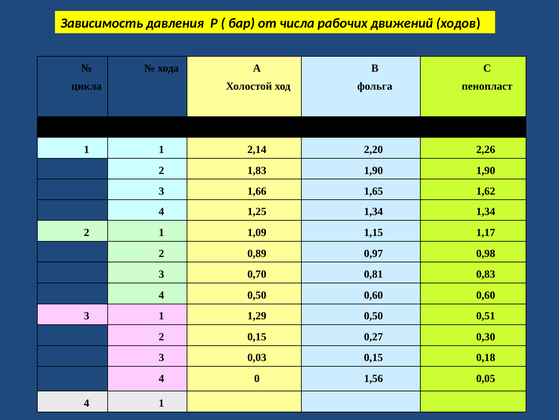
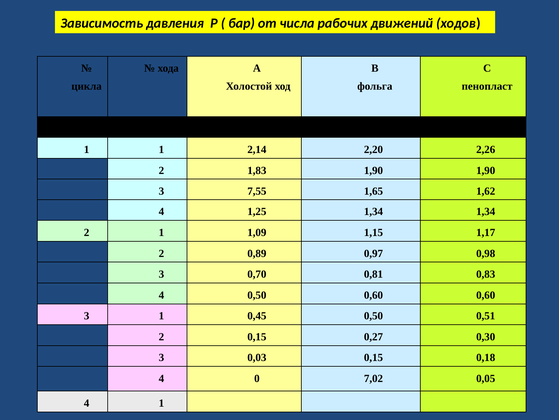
1,66: 1,66 -> 7,55 (257, 191)
1,29: 1,29 -> 0,45 (257, 315)
1,56: 1,56 -> 7,02 (374, 378)
